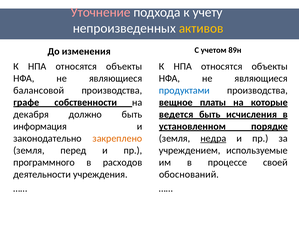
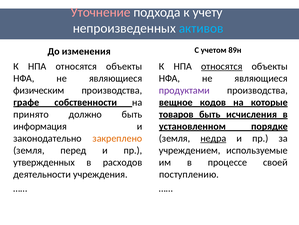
активов colour: yellow -> light blue (201, 28)
относятся underline: none -> present (222, 66)
балансовой: балансовой -> физическим (39, 90)
продуктами colour: blue -> purple (184, 90)
платы: платы -> кодов (213, 102)
декабря: декабря -> принято (31, 114)
ведется: ведется -> товаров (176, 114)
программного: программного -> утвержденных (44, 162)
обоснований: обоснований -> поступлению (189, 174)
